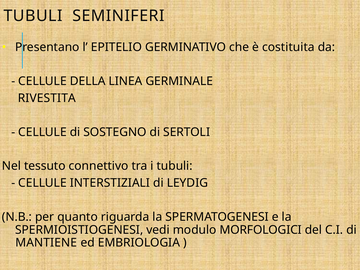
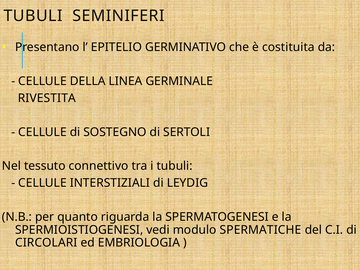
MORFOLOGICI: MORFOLOGICI -> SPERMATICHE (261, 230)
MANTIENE: MANTIENE -> CIRCOLARI (46, 243)
